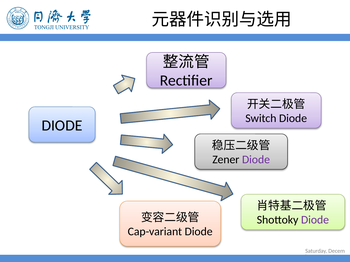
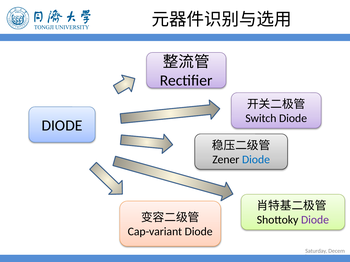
Diode colour: purple -> blue (256, 160)
